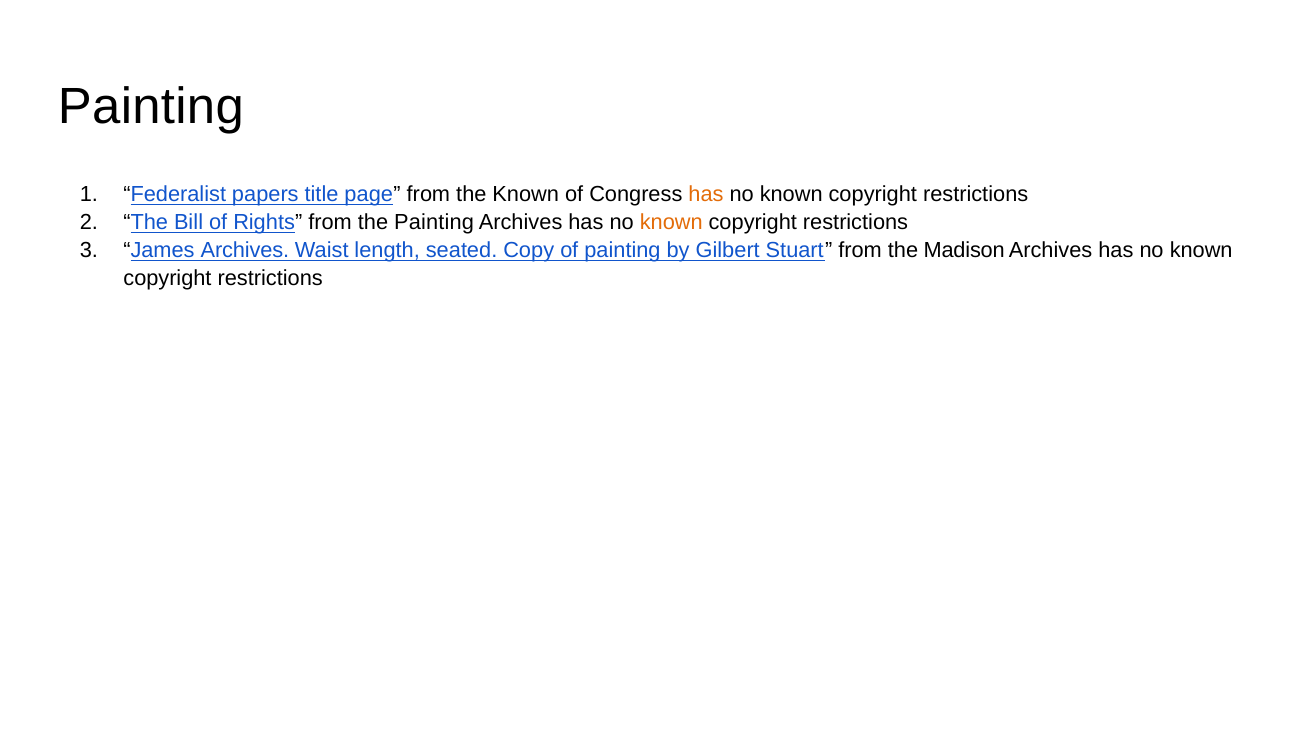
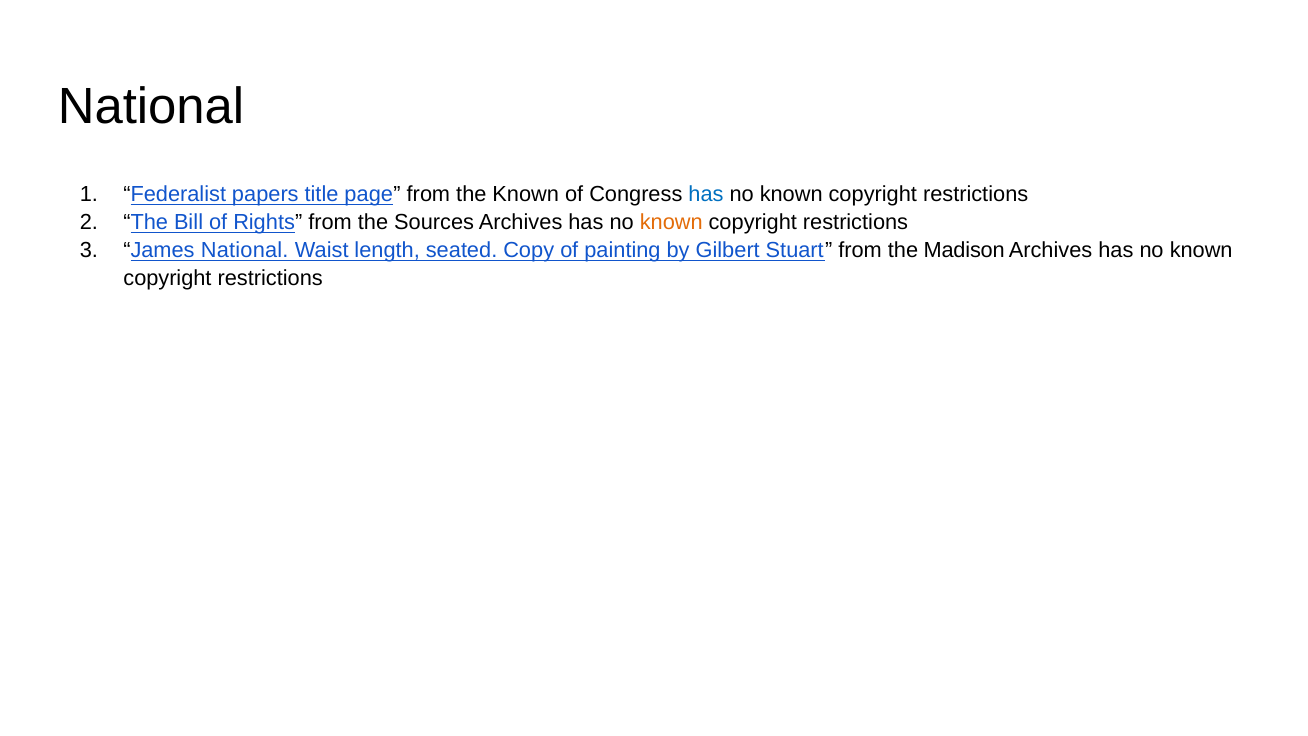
Painting: Painting -> National (151, 106)
has colour: orange -> blue (706, 195)
the Painting: Painting -> Sources (434, 223)
James Archives: Archives -> National (245, 251)
